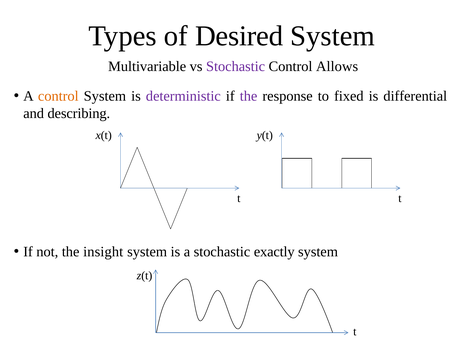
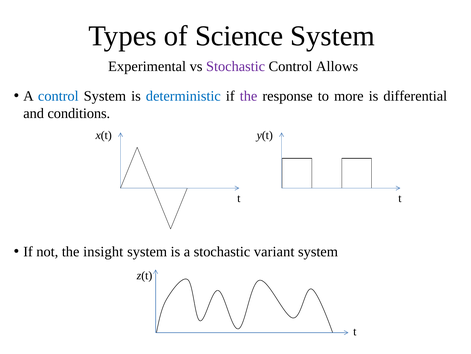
Desired: Desired -> Science (239, 36)
Multivariable: Multivariable -> Experimental (147, 66)
control colour: orange -> blue (58, 96)
deterministic colour: purple -> blue (183, 96)
fixed: fixed -> more (349, 96)
describing: describing -> conditions (79, 113)
exactly: exactly -> variant (274, 251)
